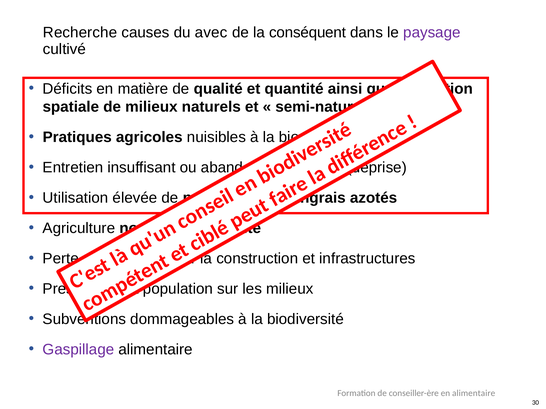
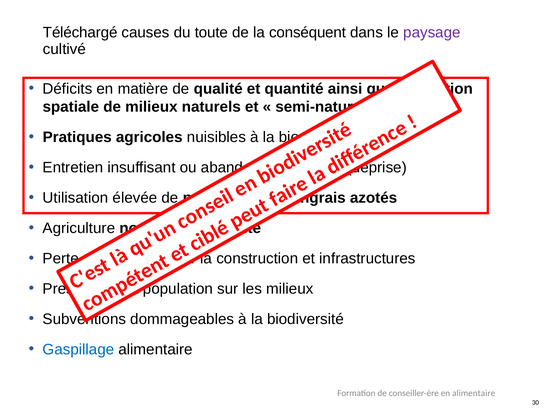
Recherche: Recherche -> Téléchargé (80, 33)
avec: avec -> toute (211, 33)
Gaspillage colour: purple -> blue (78, 350)
